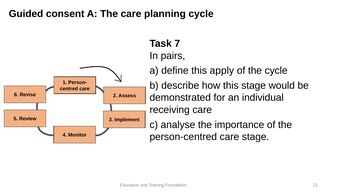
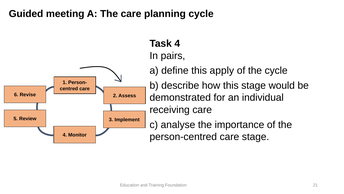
consent: consent -> meeting (65, 14)
Task 7: 7 -> 4 (177, 43)
